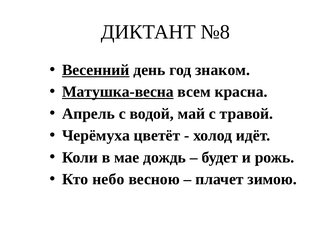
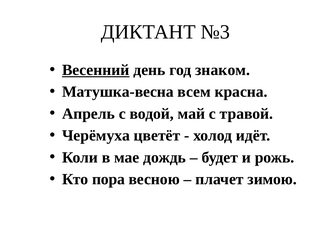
№8: №8 -> №3 (215, 32)
Матушка-весна underline: present -> none (118, 92)
небо: небо -> пора (108, 179)
